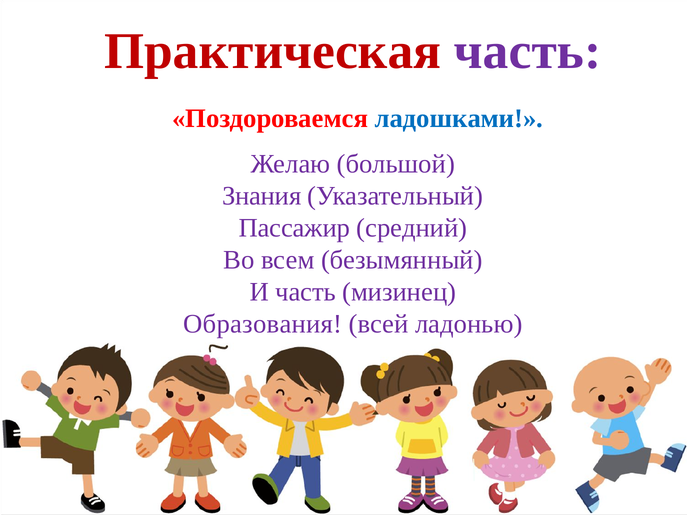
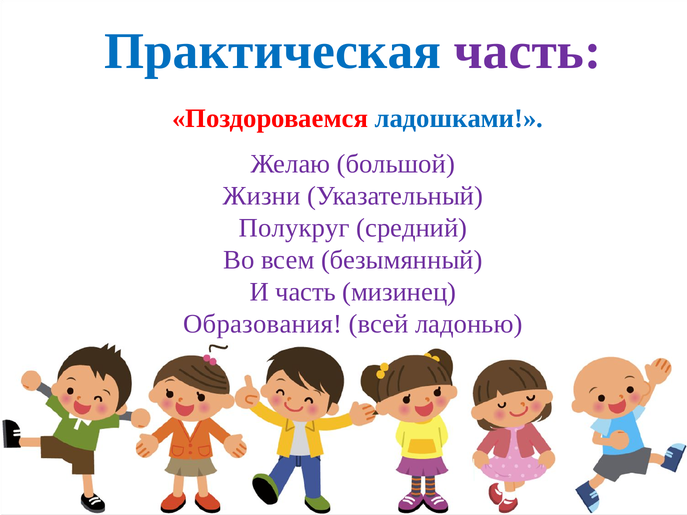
Практическая colour: red -> blue (273, 51)
Знания: Знания -> Жизни (262, 196)
Пассажир: Пассажир -> Полукруг (294, 228)
